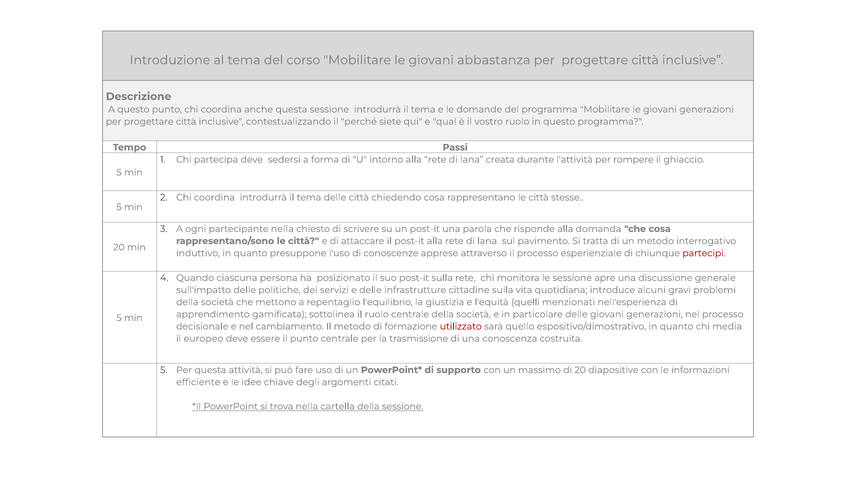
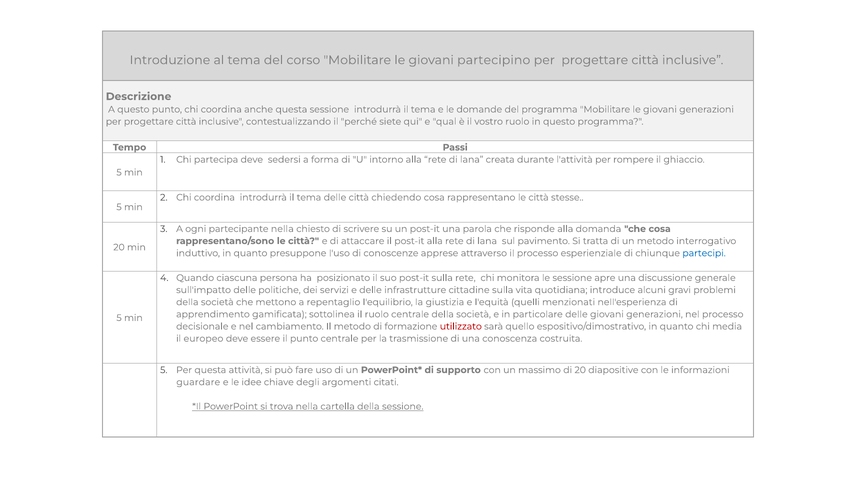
abbastanza: abbastanza -> partecipino (494, 60)
partecipi colour: red -> blue (704, 253)
efficiente: efficiente -> guardare (198, 382)
